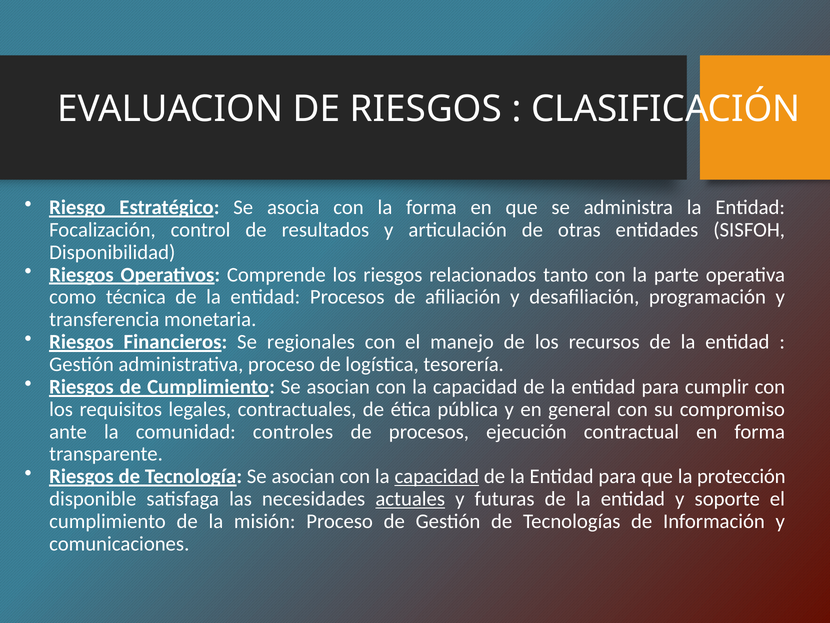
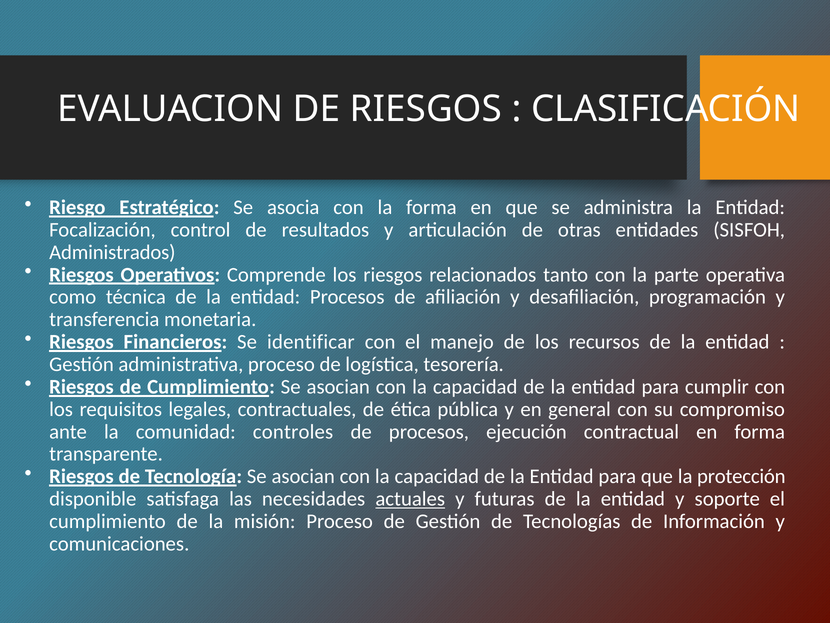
Disponibilidad: Disponibilidad -> Administrados (112, 252)
regionales: regionales -> identificar (311, 342)
capacidad underline: present -> none (437, 476)
